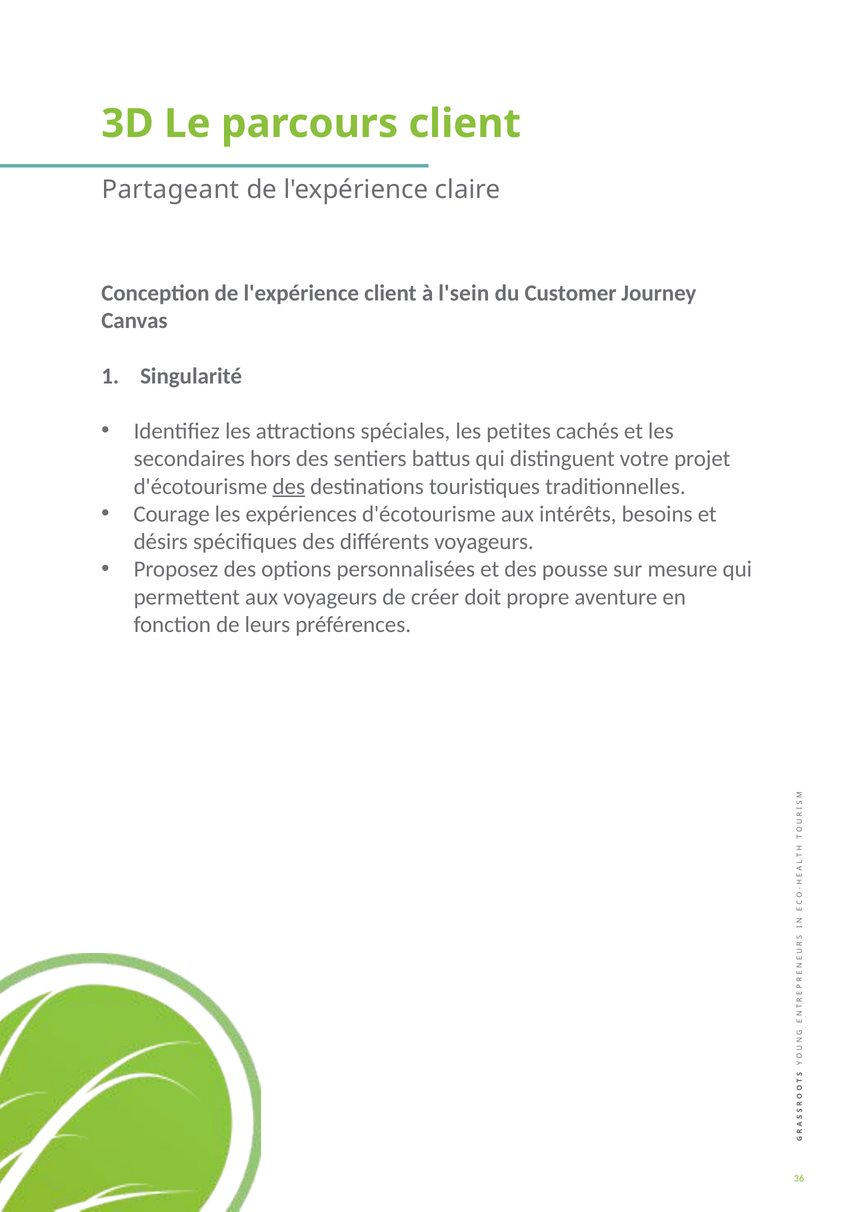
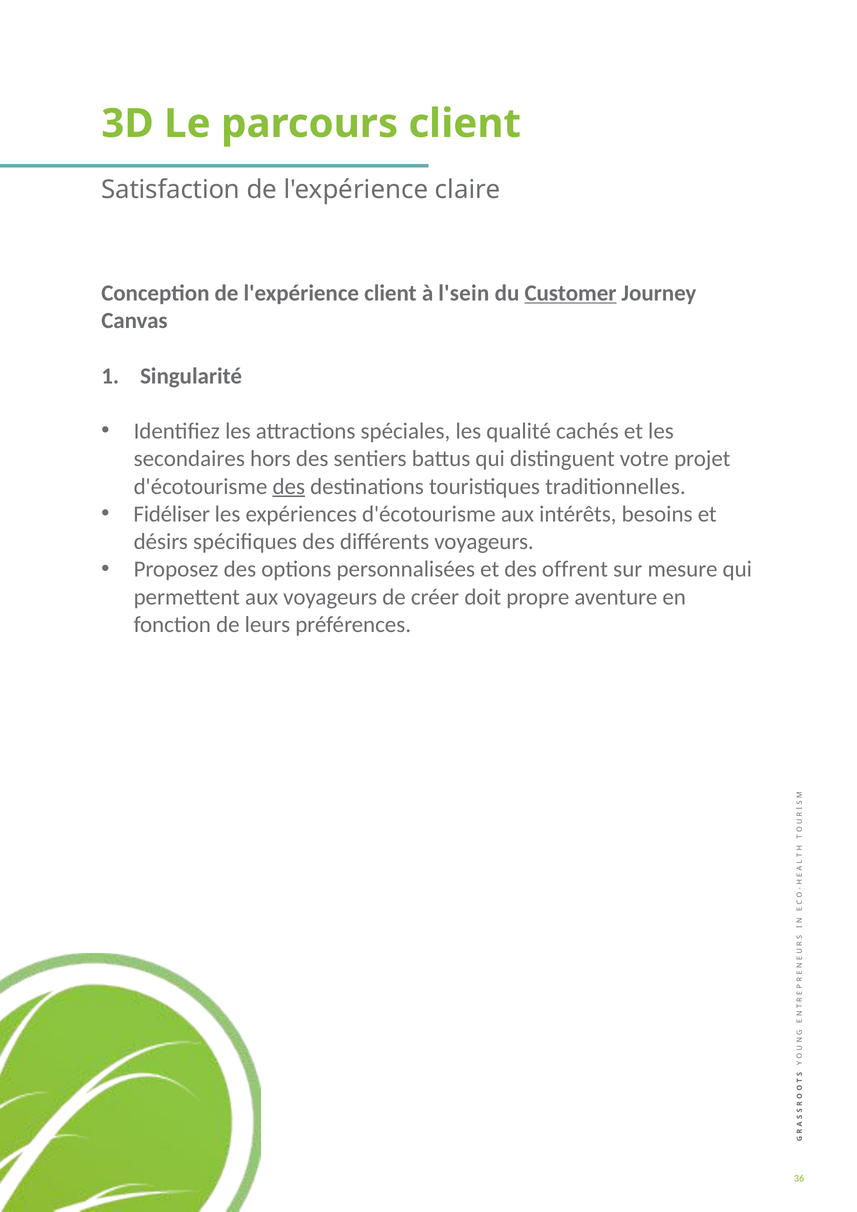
Partageant: Partageant -> Satisfaction (171, 190)
Customer underline: none -> present (570, 293)
petites: petites -> qualité (519, 431)
Courage: Courage -> Fidéliser (172, 514)
pousse: pousse -> offrent (575, 569)
